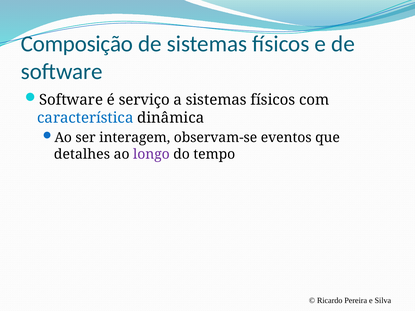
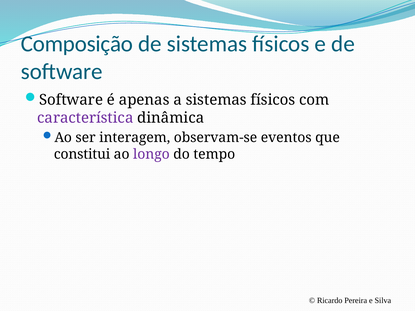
serviço: serviço -> apenas (144, 100)
característica colour: blue -> purple (85, 118)
detalhes: detalhes -> constitui (82, 154)
